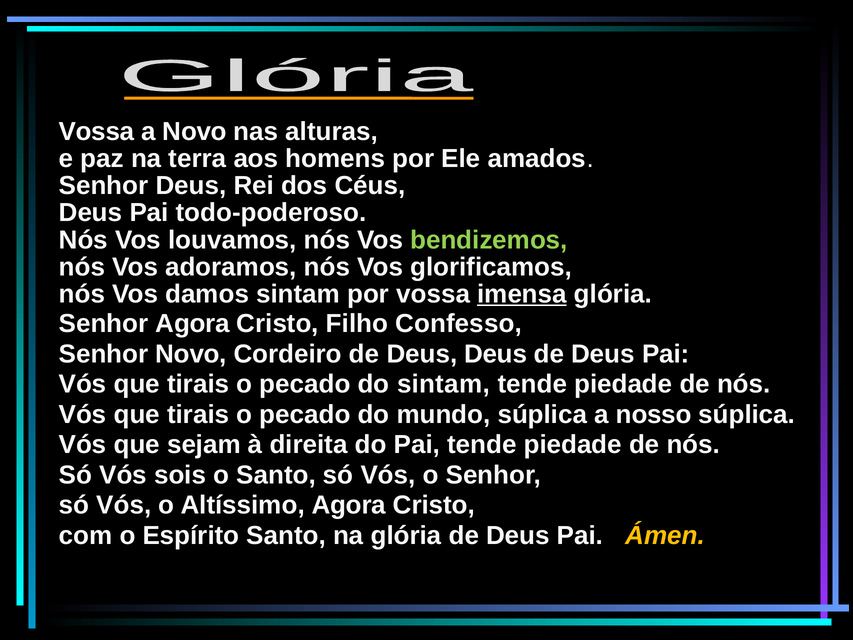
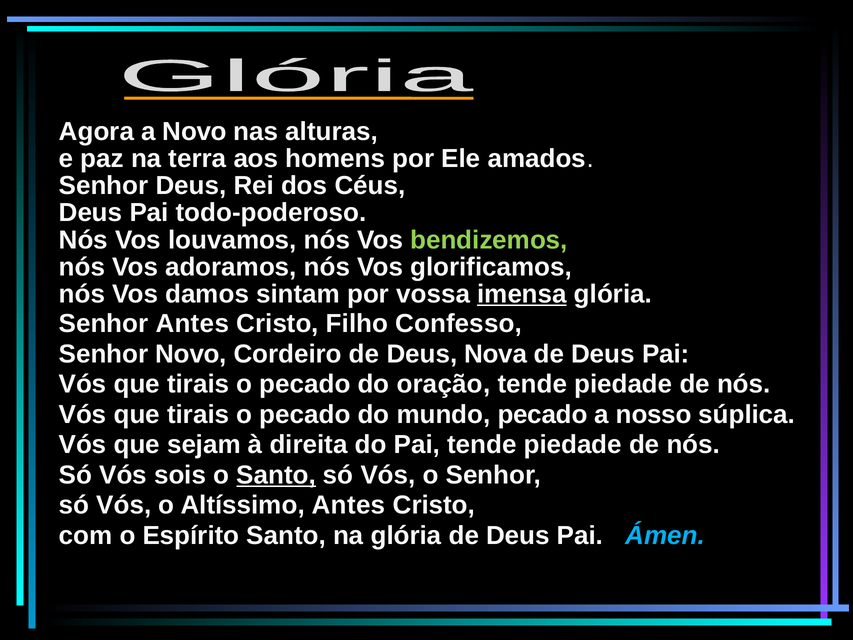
Vossa: Vossa -> Agora (96, 131)
Senhor Agora: Agora -> Antes (192, 324)
Deus Deus: Deus -> Nova (496, 354)
do sintam: sintam -> oração (443, 384)
mundo súplica: súplica -> pecado (542, 414)
Santo underline: none -> present (276, 475)
Altíssimo Agora: Agora -> Antes (349, 505)
Ámen colour: yellow -> light blue (665, 535)
